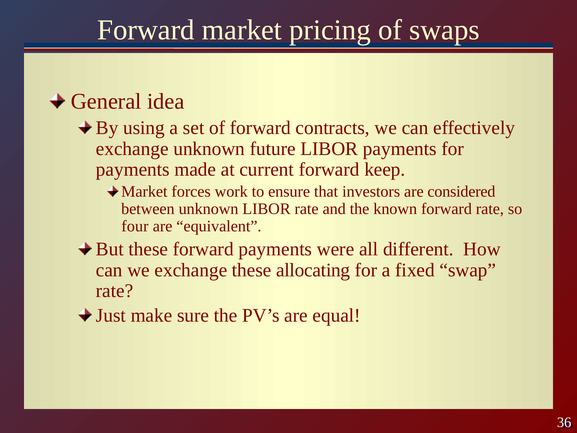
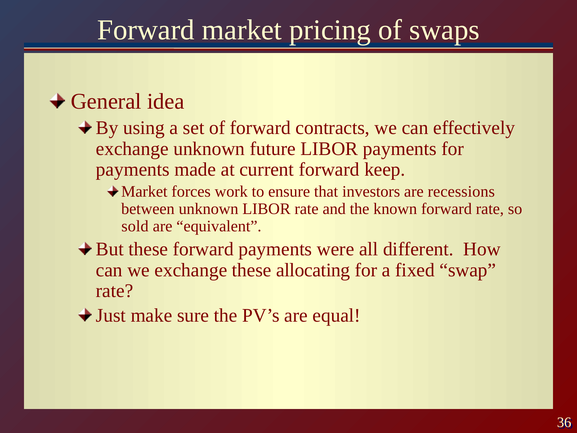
considered: considered -> recessions (461, 192)
four: four -> sold (135, 226)
